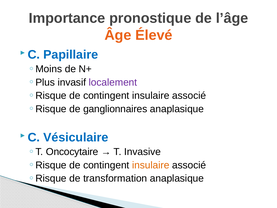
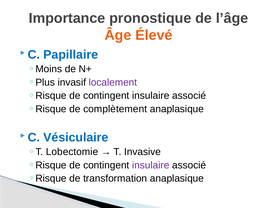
ganglionnaires: ganglionnaires -> complètement (115, 109)
Oncocytaire: Oncocytaire -> Lobectomie (72, 152)
insulaire colour: orange -> purple (151, 165)
